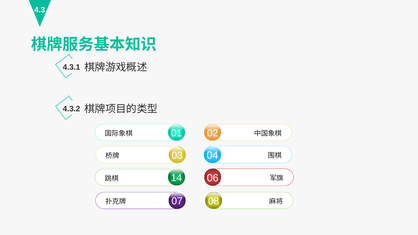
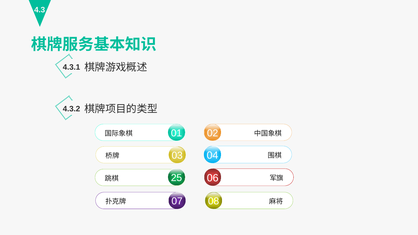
14: 14 -> 25 (176, 178)
